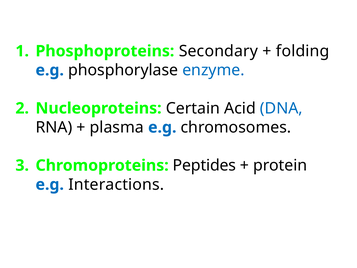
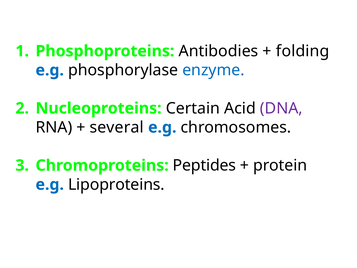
Secondary: Secondary -> Antibodies (218, 51)
DNA colour: blue -> purple (281, 108)
plasma: plasma -> several (117, 127)
Interactions: Interactions -> Lipoproteins (116, 184)
